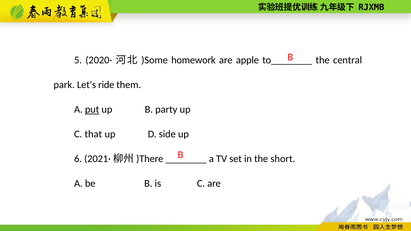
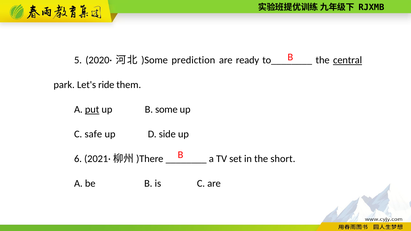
homework: homework -> prediction (193, 60)
apple: apple -> ready (247, 60)
central underline: none -> present (348, 60)
party: party -> some (166, 110)
that: that -> safe (93, 134)
